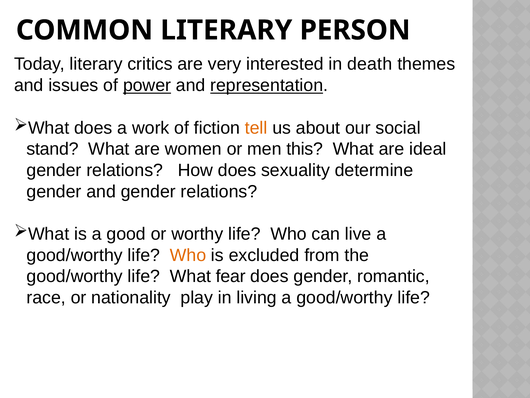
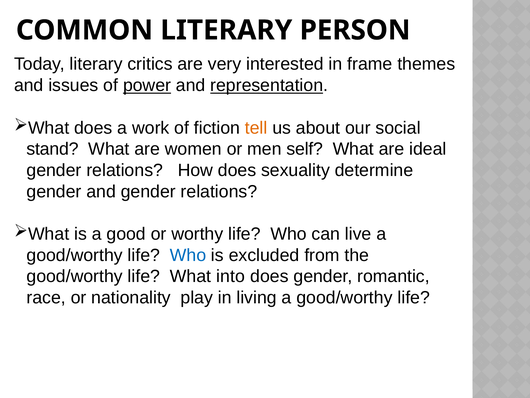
death: death -> frame (370, 64)
this: this -> self (305, 149)
Who colour: orange -> blue (188, 255)
fear: fear -> into (231, 276)
